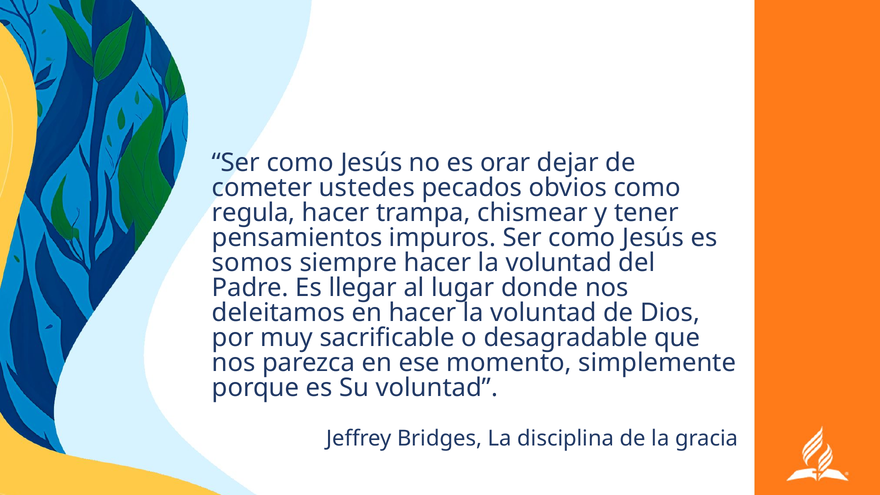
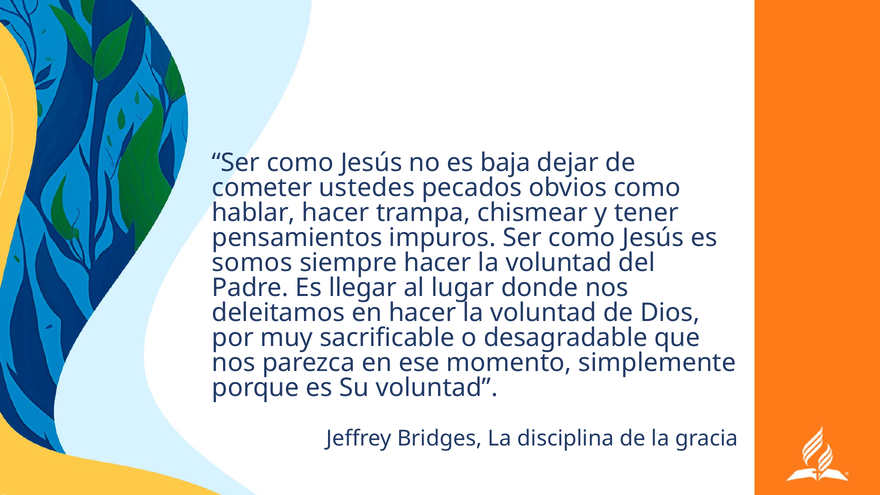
orar: orar -> baja (505, 163)
regula: regula -> hablar (254, 213)
